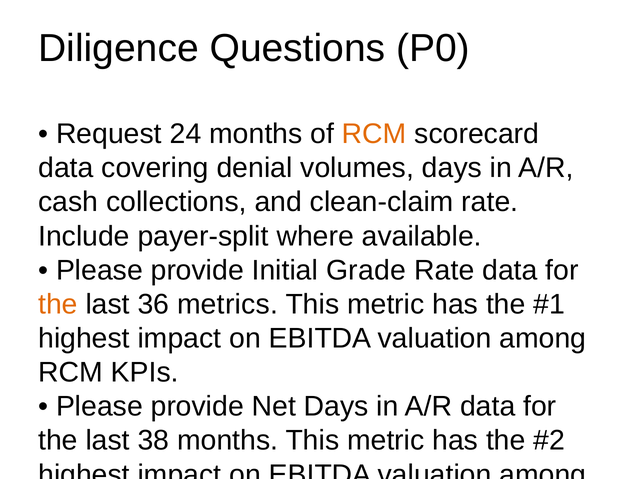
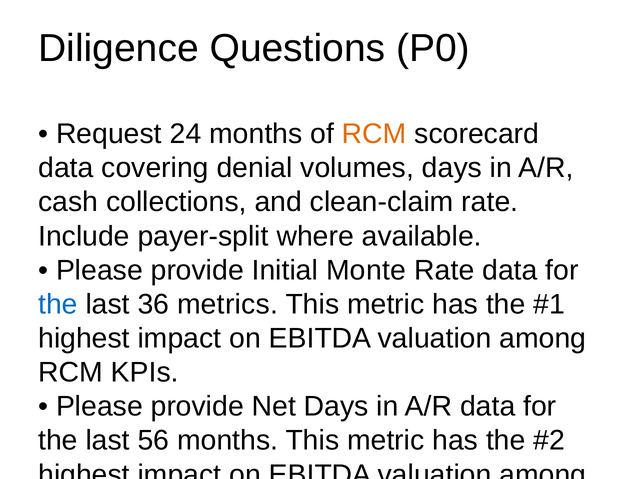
Grade: Grade -> Monte (366, 270)
the colour: orange -> blue (58, 304)
38: 38 -> 56 (153, 441)
